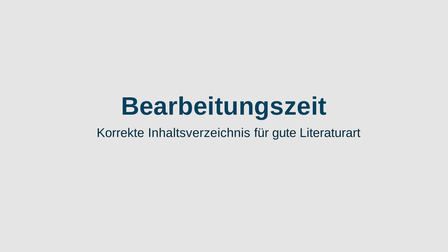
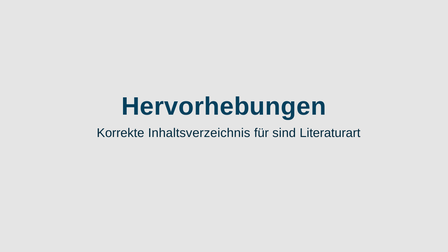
Bearbeitungszeit: Bearbeitungszeit -> Hervorhebungen (224, 106)
gute: gute -> sind (284, 133)
